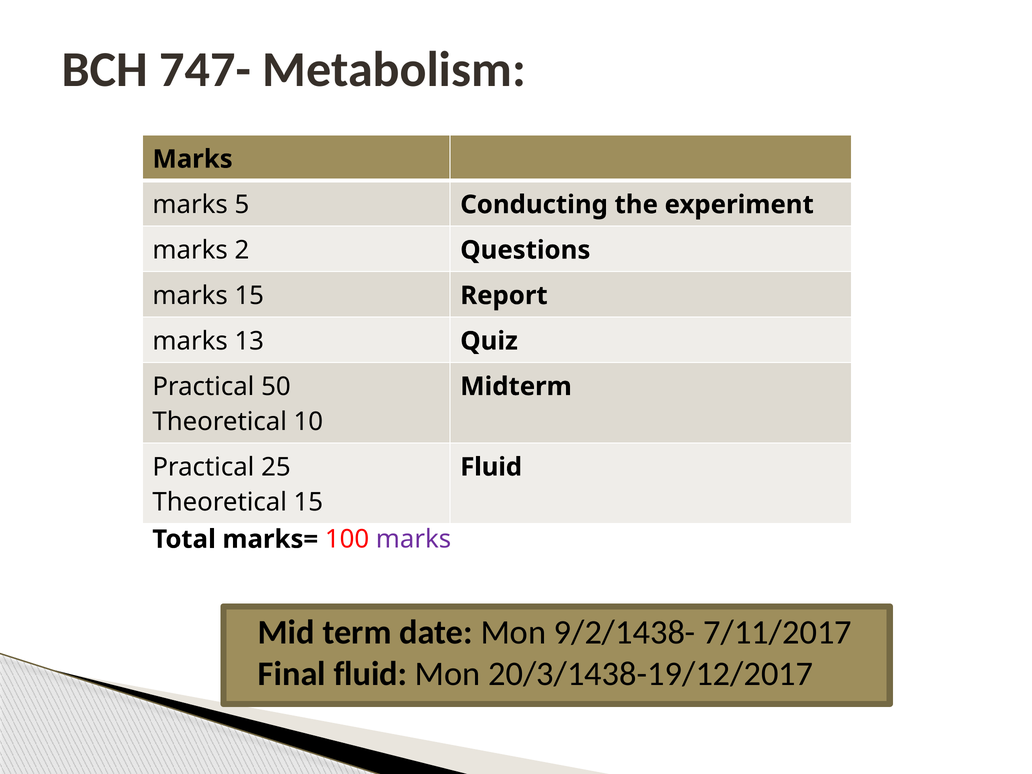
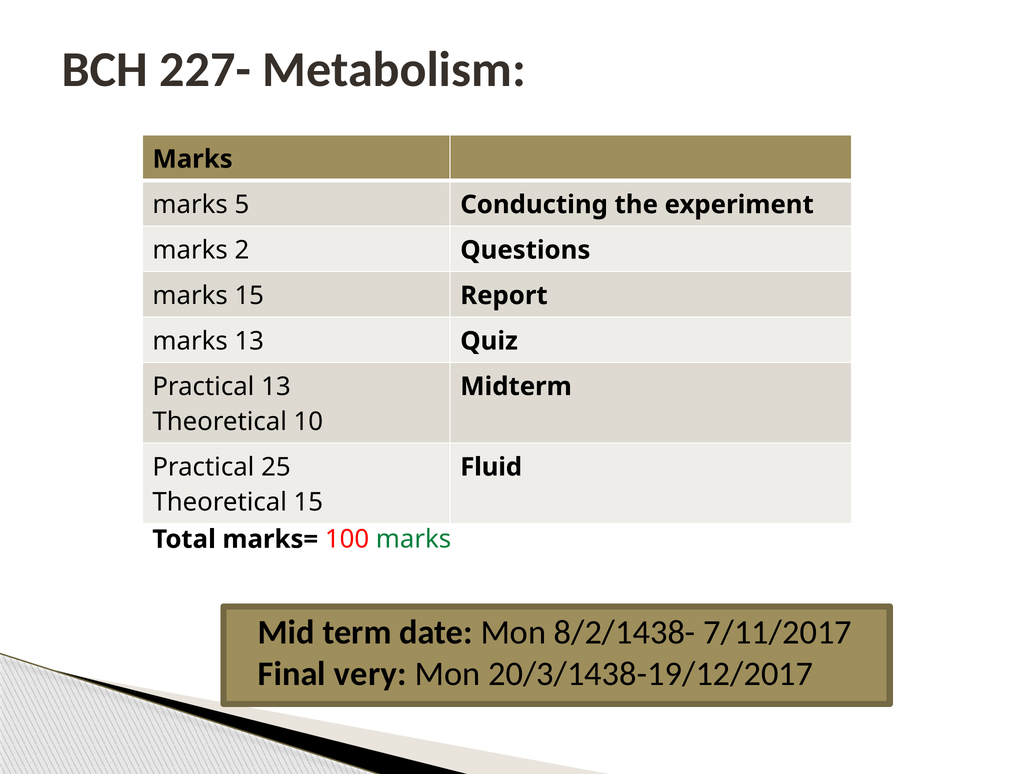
747-: 747- -> 227- (205, 70)
Practical 50: 50 -> 13 (276, 387)
marks colour: purple -> green (413, 539)
9/2/1438-: 9/2/1438- -> 8/2/1438- (625, 633)
Final fluid: fluid -> very (370, 674)
